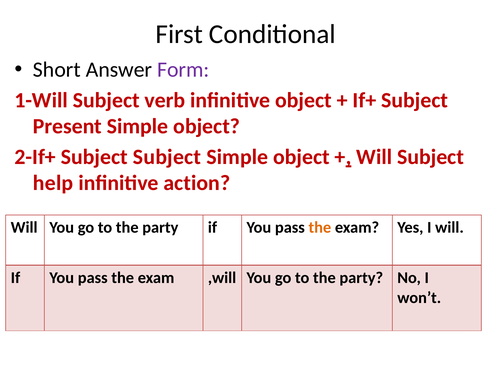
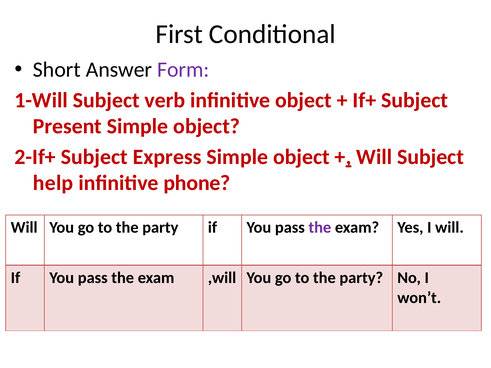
Subject Subject: Subject -> Express (167, 157)
action: action -> phone (197, 183)
the colour: orange -> purple (320, 228)
